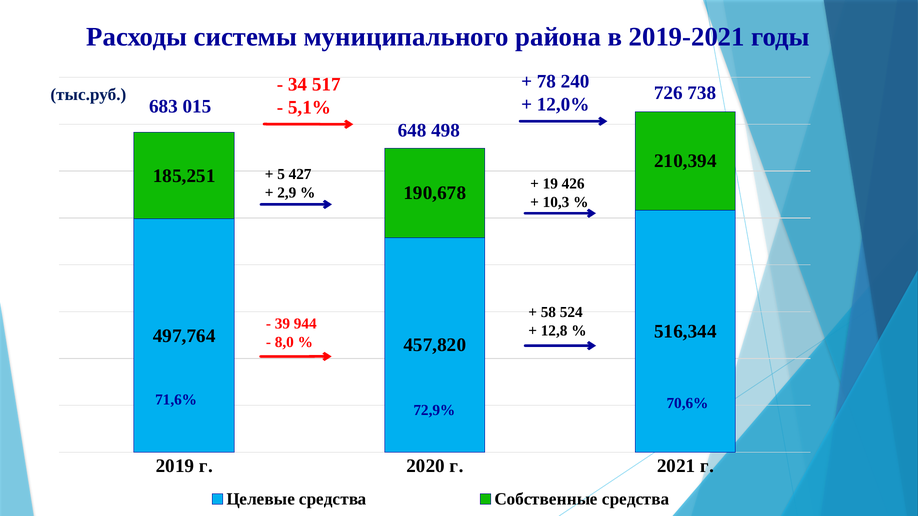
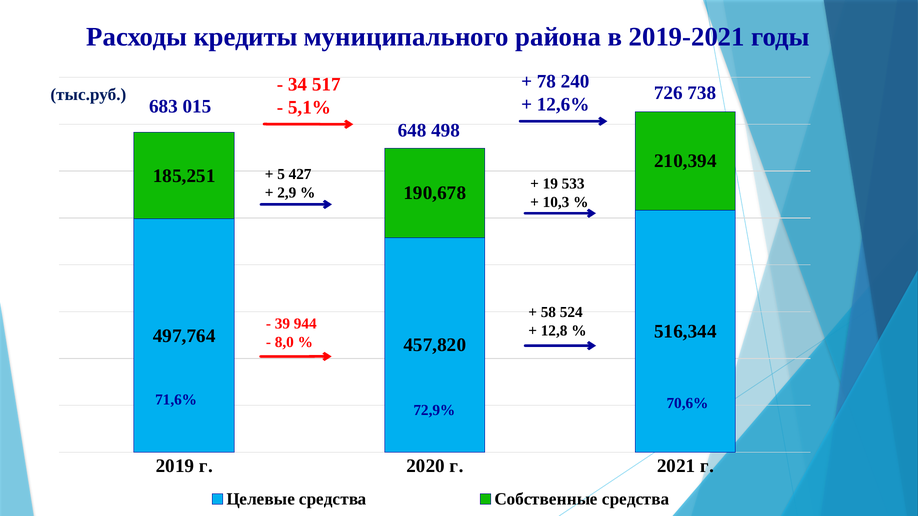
системы: системы -> кредиты (246, 37)
12,0%: 12,0% -> 12,6% (563, 105)
426: 426 -> 533 (573, 184)
